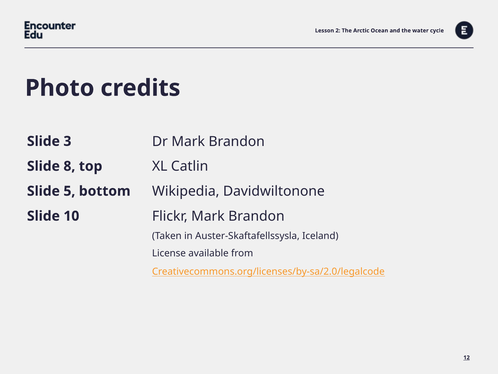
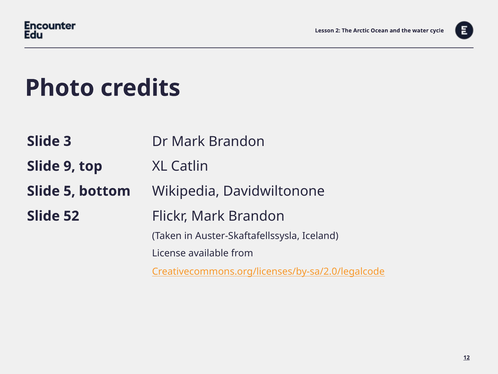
8: 8 -> 9 (69, 166)
10: 10 -> 52 (71, 216)
